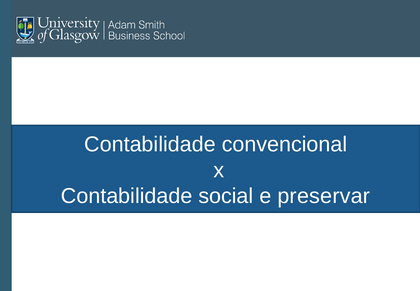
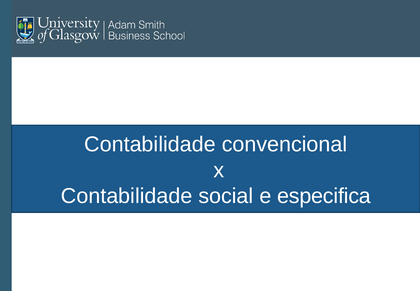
preservar: preservar -> especifica (324, 196)
